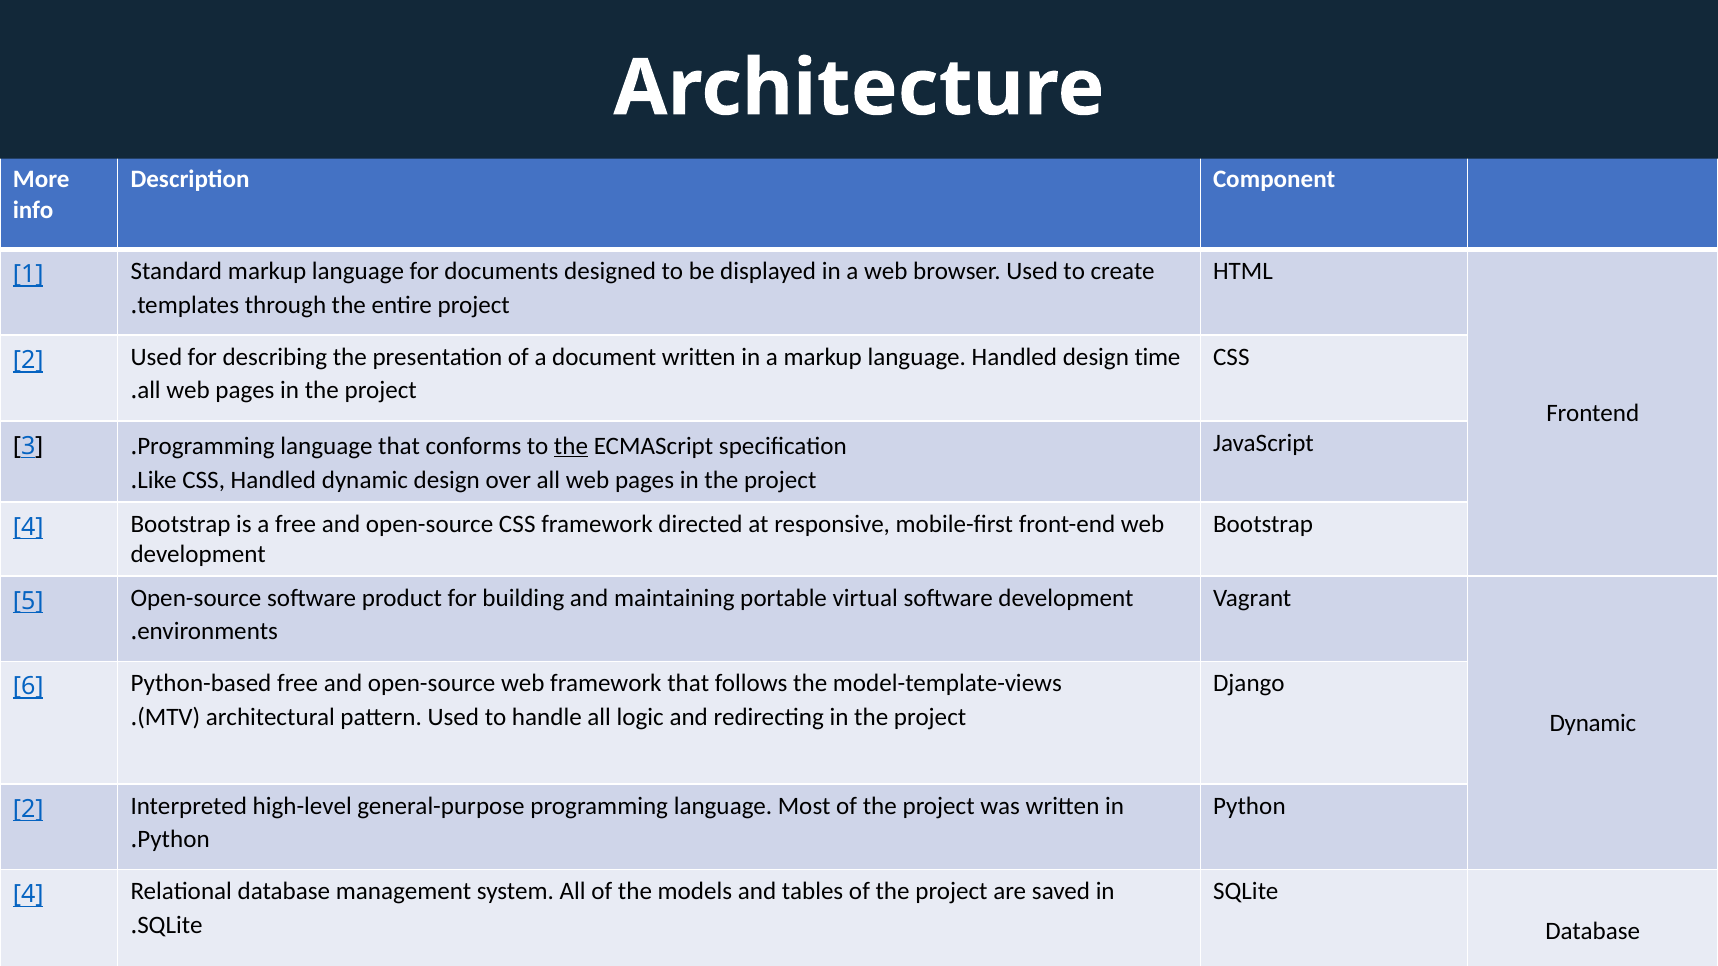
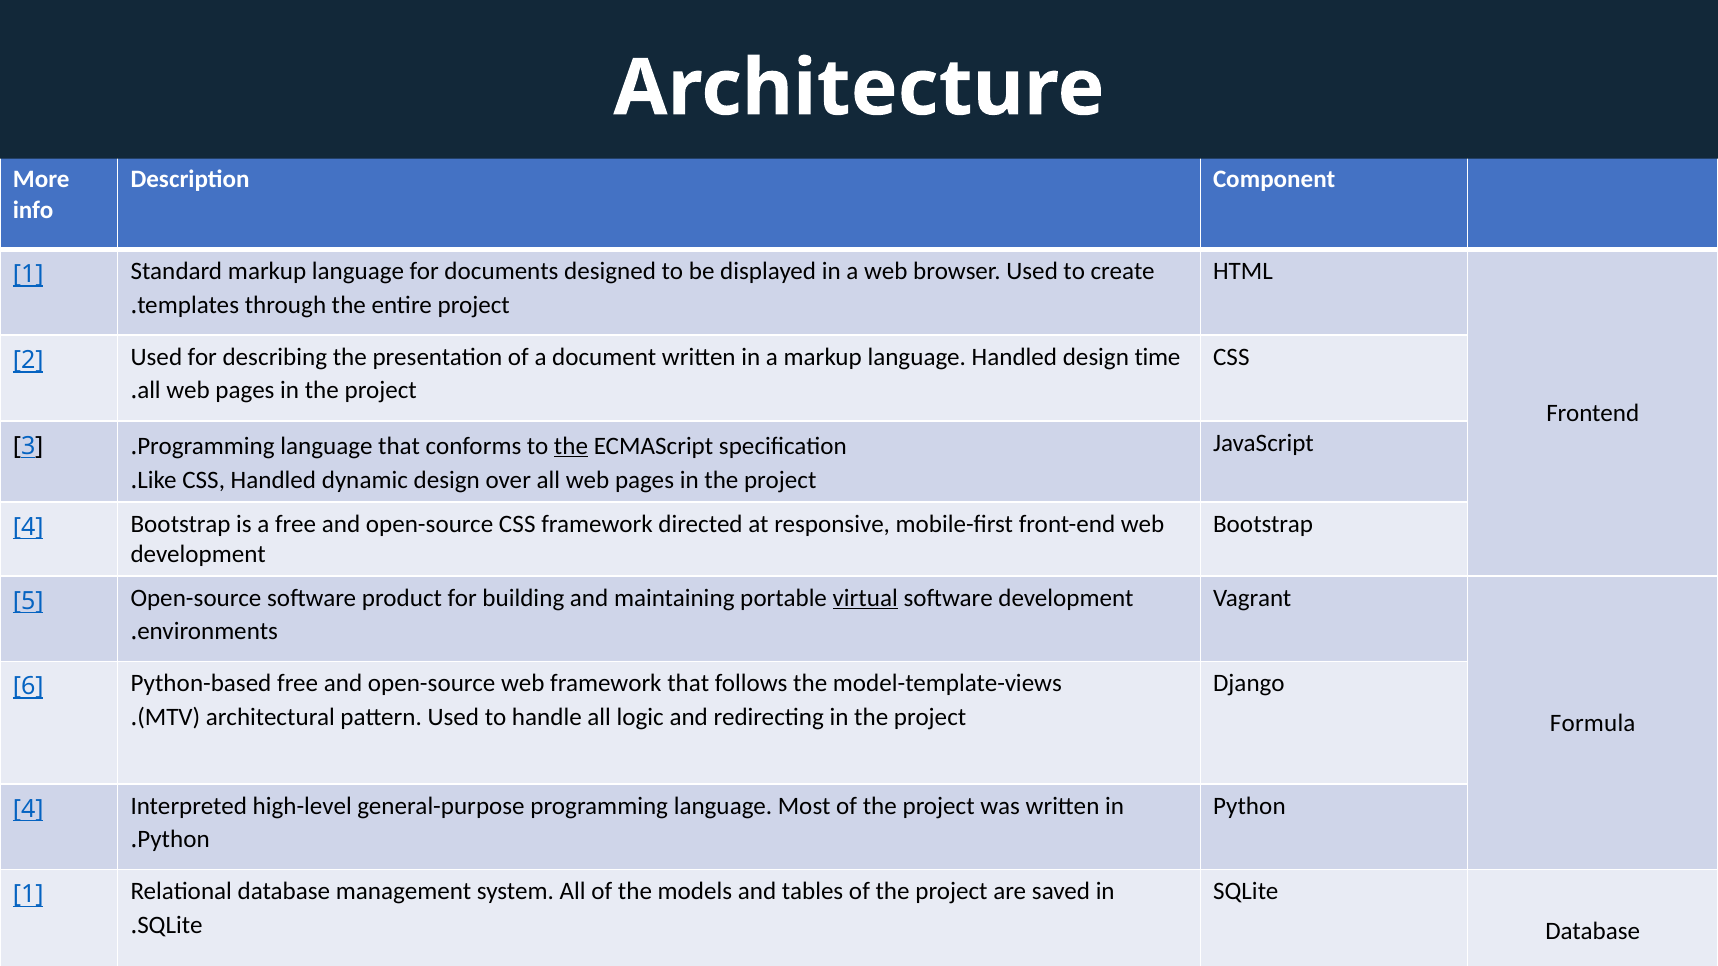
virtual underline: none -> present (865, 598)
Dynamic: Dynamic -> Formula (1593, 723)
2: 2 -> 4 (28, 809)
4: 4 -> 1 (28, 895)
